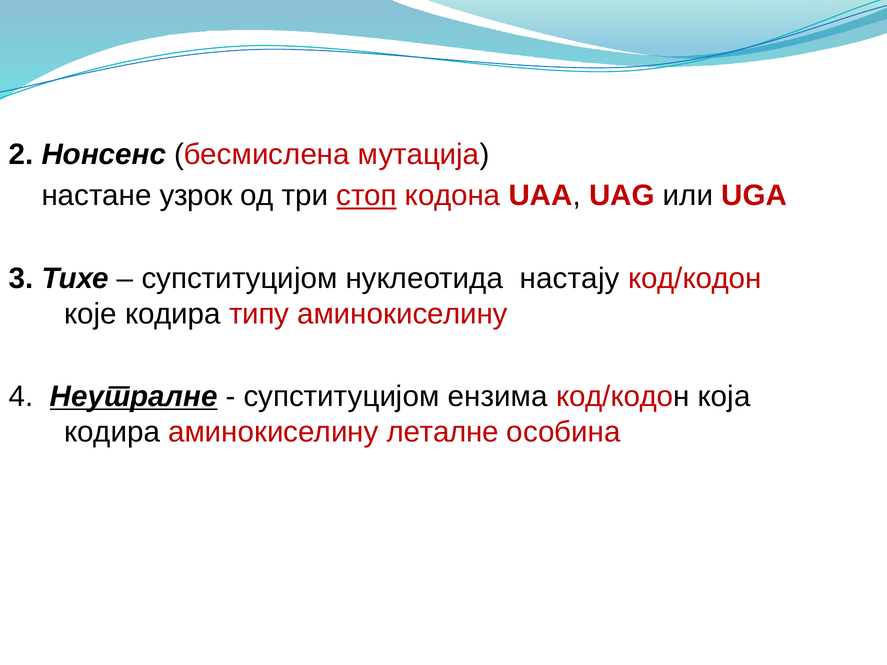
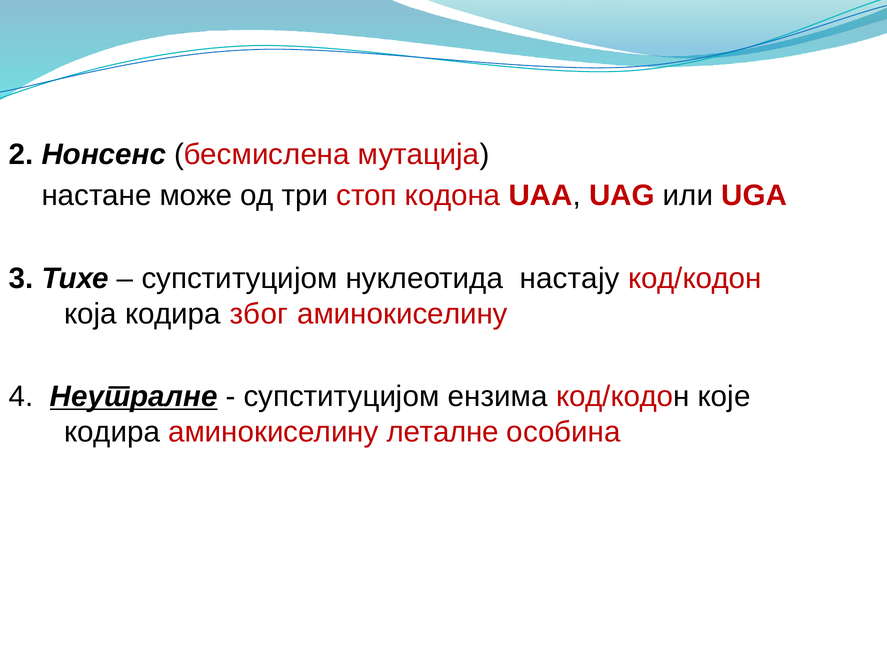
узрок: узрок -> може (196, 196)
стоп underline: present -> none (367, 196)
које: које -> која (91, 314)
типу: типу -> због (259, 314)
која: која -> које (724, 397)
